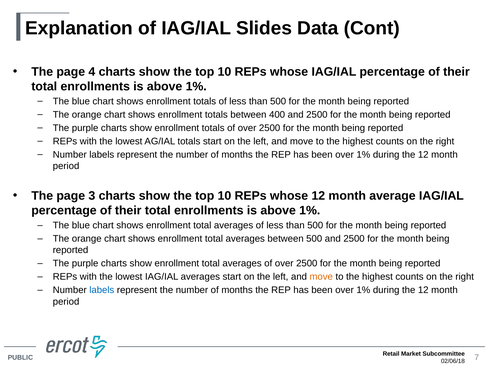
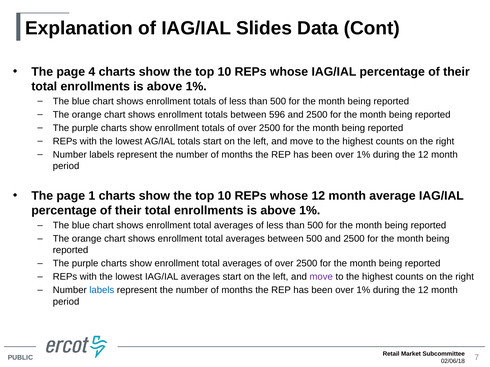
400: 400 -> 596 (277, 115)
3: 3 -> 1 (92, 196)
move colour: orange -> purple (321, 277)
